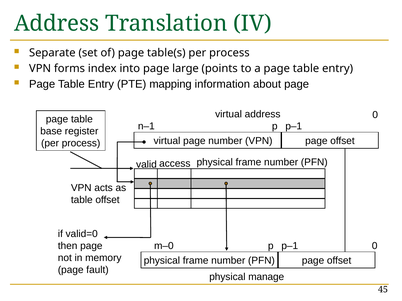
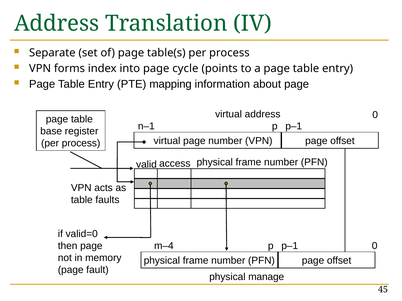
large: large -> cycle (185, 69)
table offset: offset -> faults (107, 200)
m–0: m–0 -> m–4 (164, 246)
